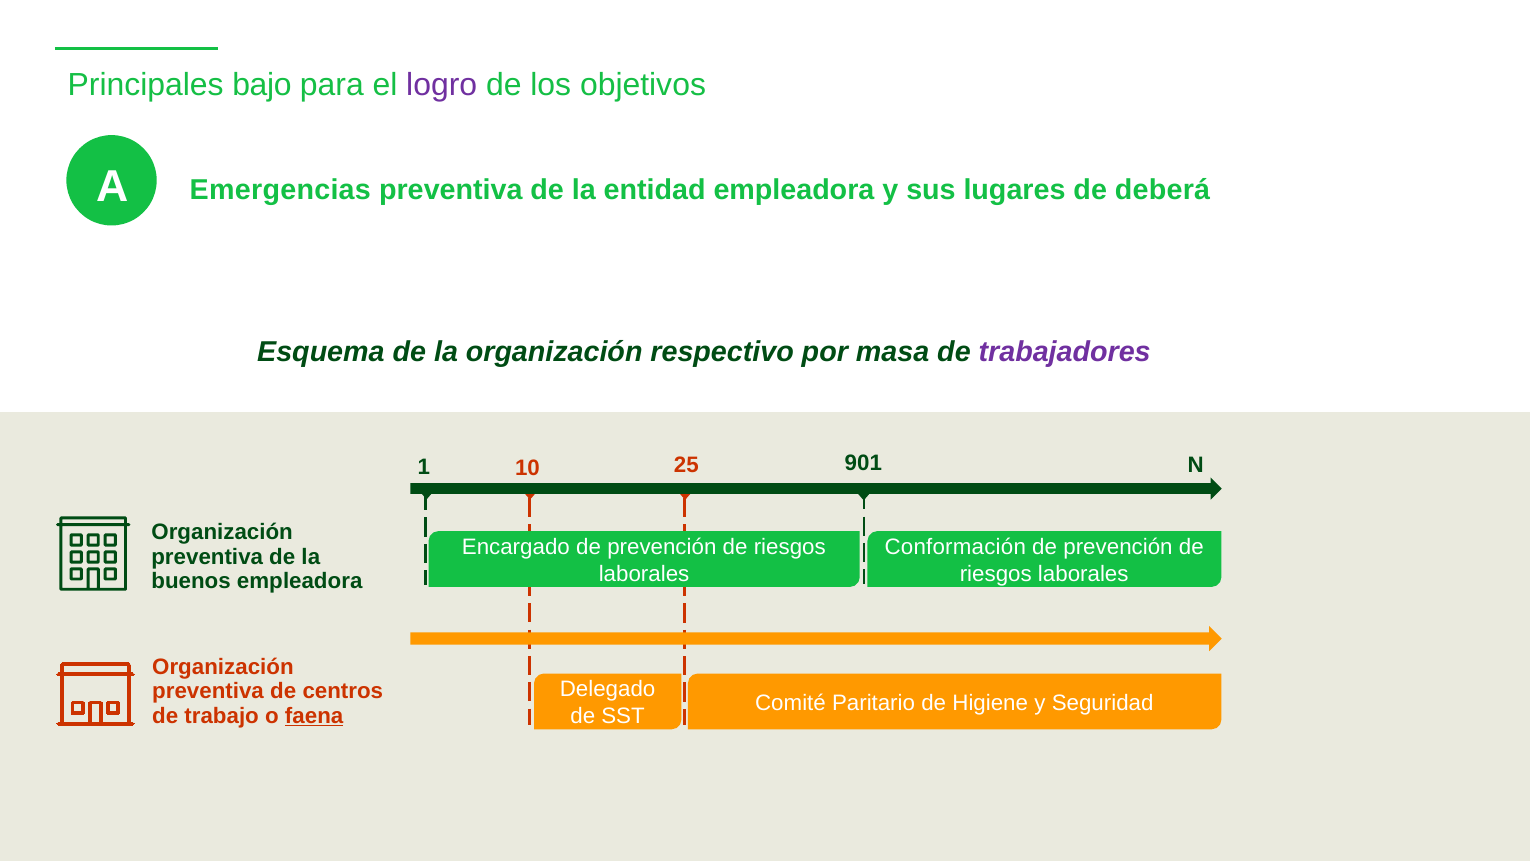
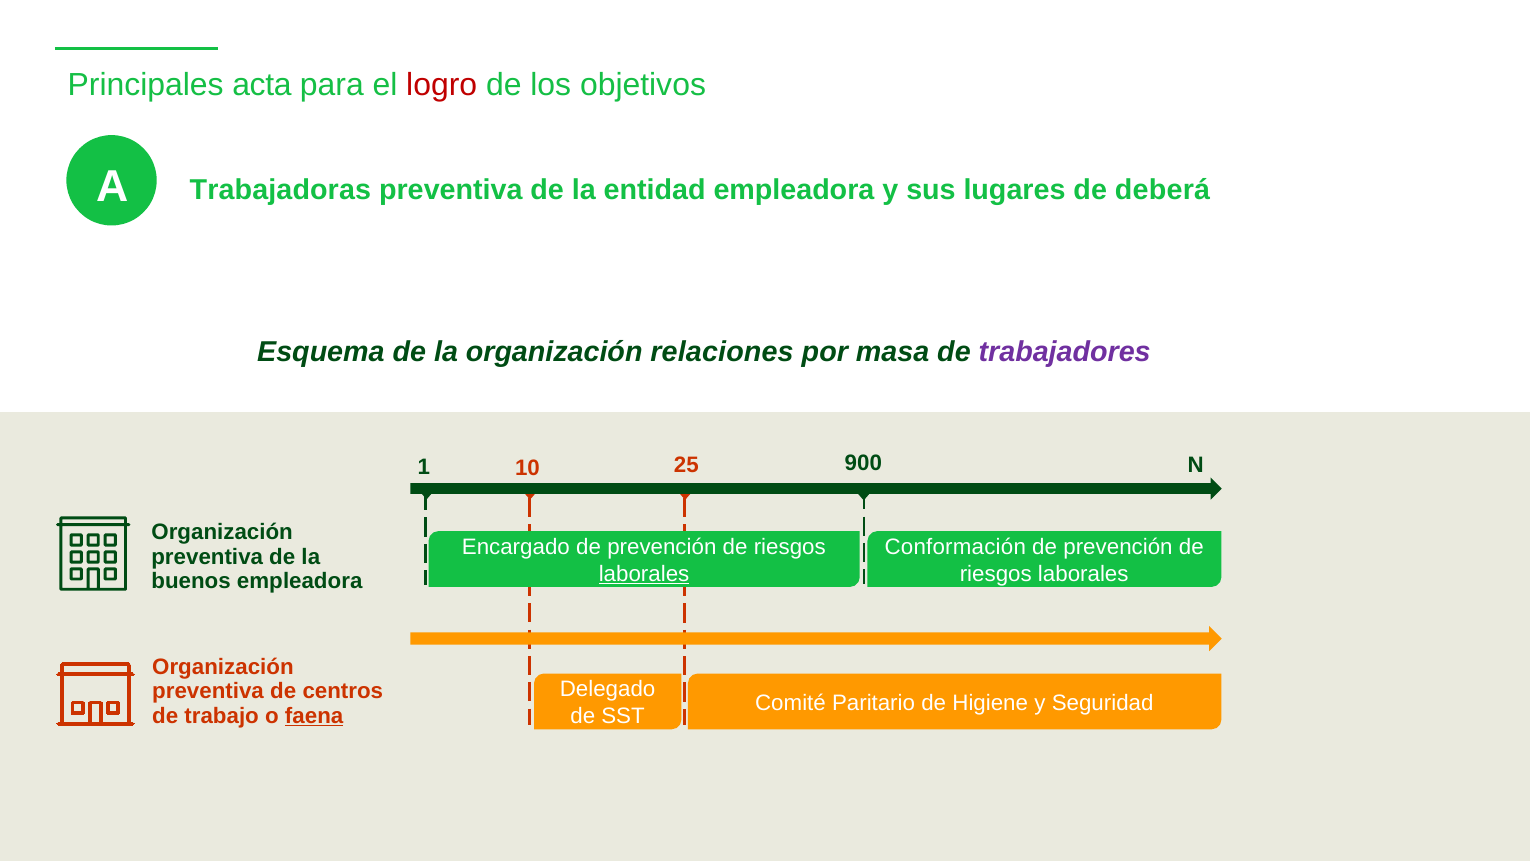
bajo: bajo -> acta (262, 85)
logro colour: purple -> red (442, 85)
Emergencias: Emergencias -> Trabajadoras (280, 190)
respectivo: respectivo -> relaciones (722, 352)
901: 901 -> 900 (863, 462)
laborales underline: none -> present (644, 574)
